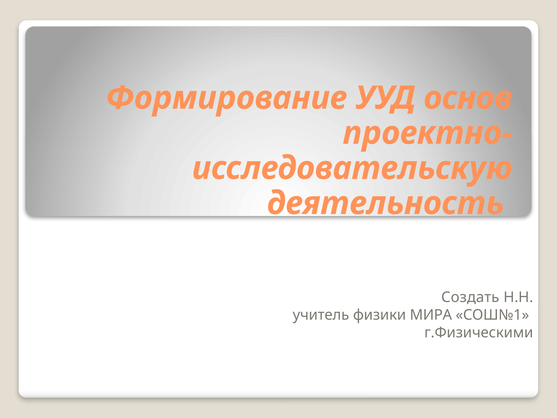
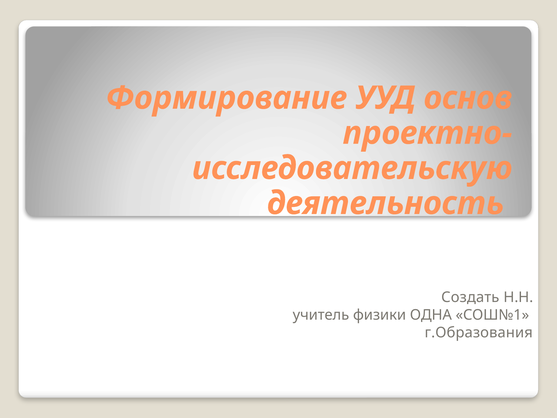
МИРА: МИРА -> ОДНА (431, 315)
г.Физическими: г.Физическими -> г.Образования (479, 332)
